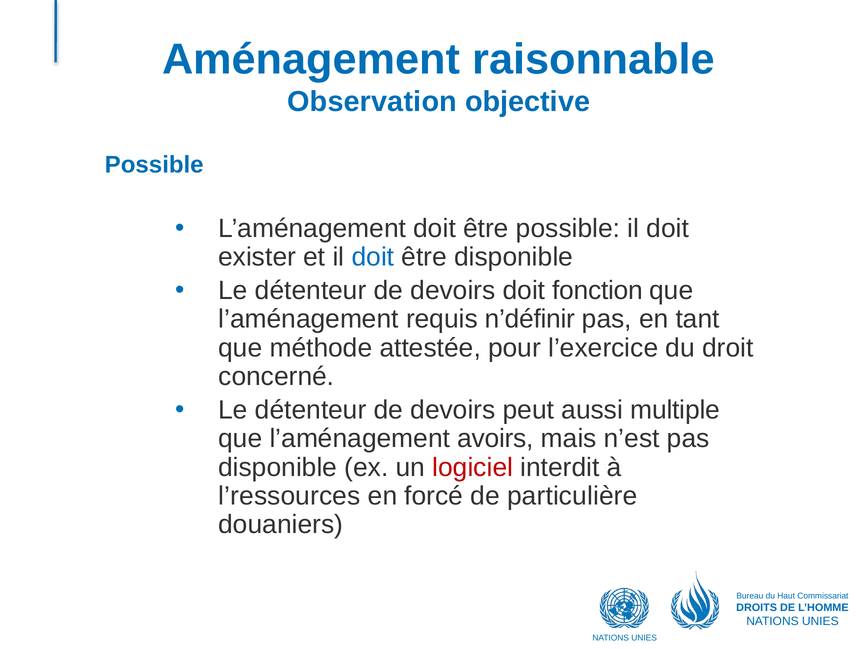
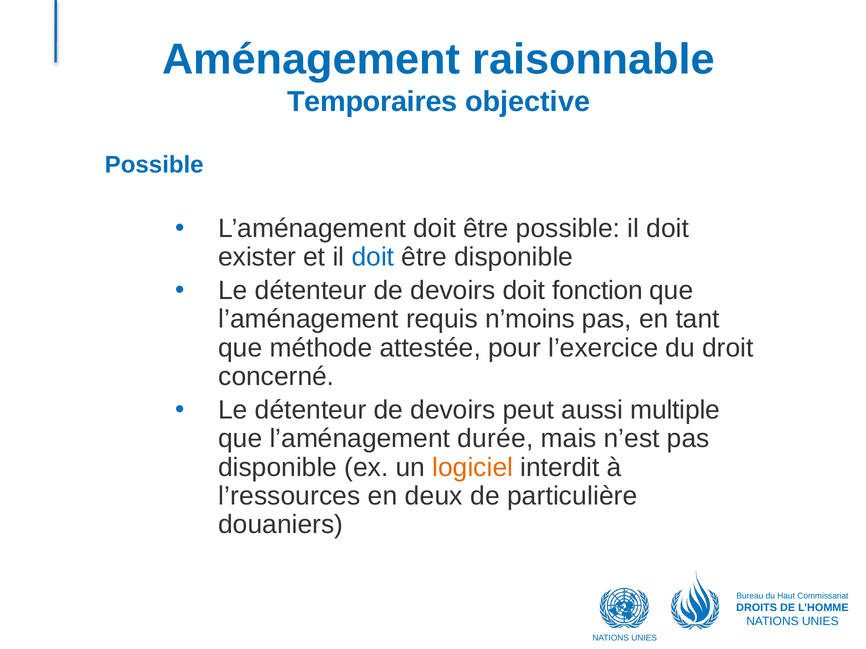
Observation: Observation -> Temporaires (372, 102)
n’définir: n’définir -> n’moins (530, 319)
avoirs: avoirs -> durée (495, 439)
logiciel colour: red -> orange (473, 468)
forcé: forcé -> deux (434, 496)
